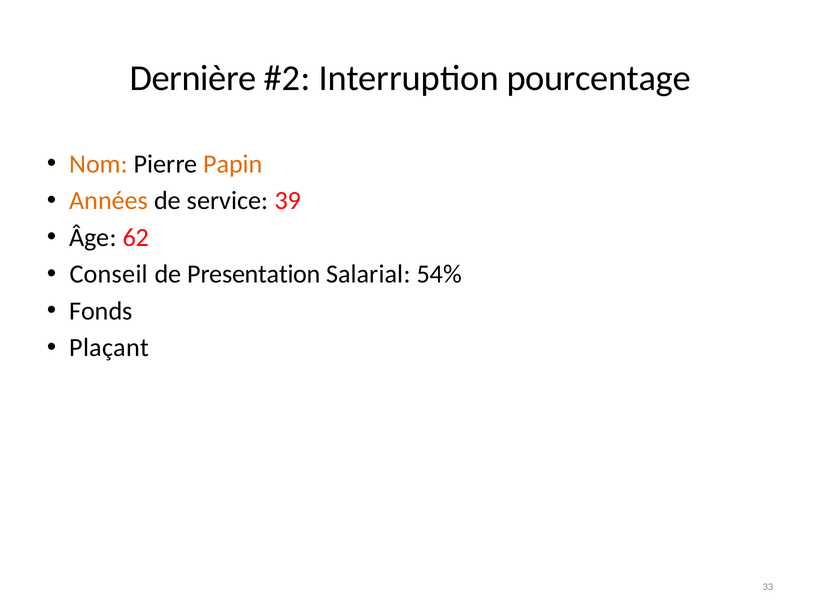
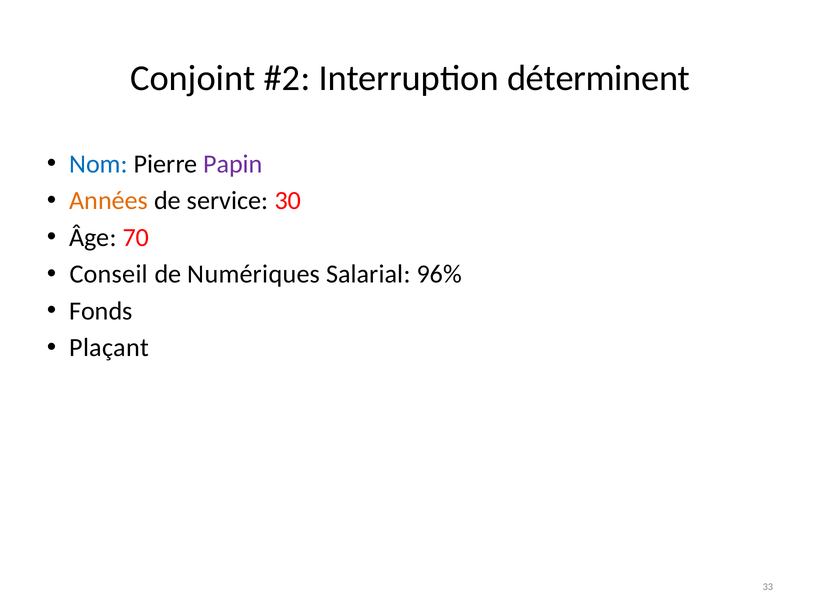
Dernière: Dernière -> Conjoint (193, 78)
pourcentage: pourcentage -> déterminent (599, 78)
Nom colour: orange -> blue (99, 164)
Papin colour: orange -> purple (233, 164)
39: 39 -> 30 (288, 201)
62: 62 -> 70 (136, 238)
Presentation: Presentation -> Numériques (254, 274)
54%: 54% -> 96% (439, 274)
